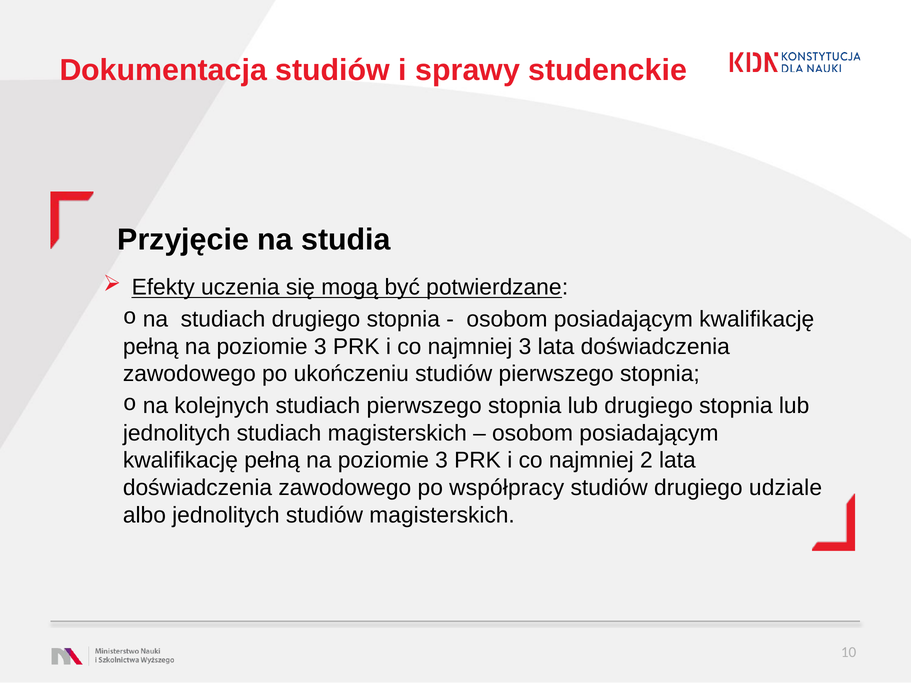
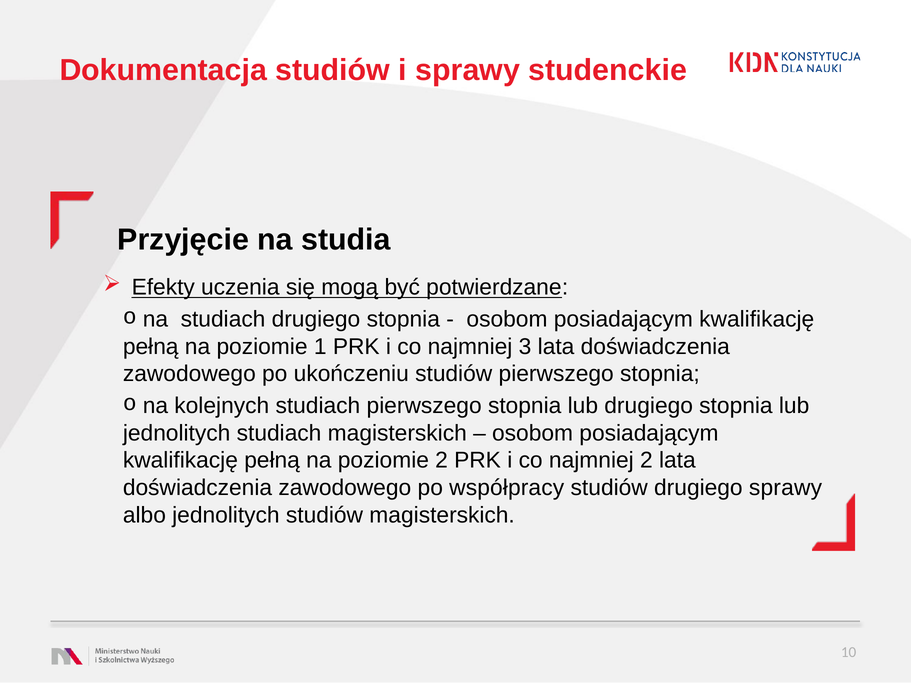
3: 3 -> 1 (320, 347)
3: 3 -> 2 (442, 461)
drugiego udziale: udziale -> sprawy (785, 488)
